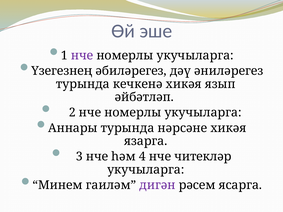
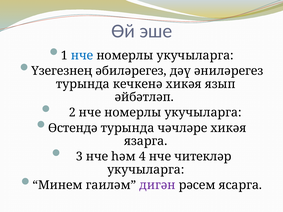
нче colour: purple -> blue (82, 56)
Аннары: Аннары -> Өстендә (73, 128)
нәрсәне: нәрсәне -> чәчләре (182, 128)
